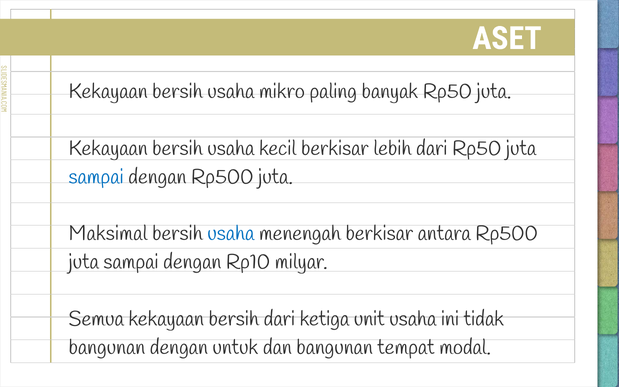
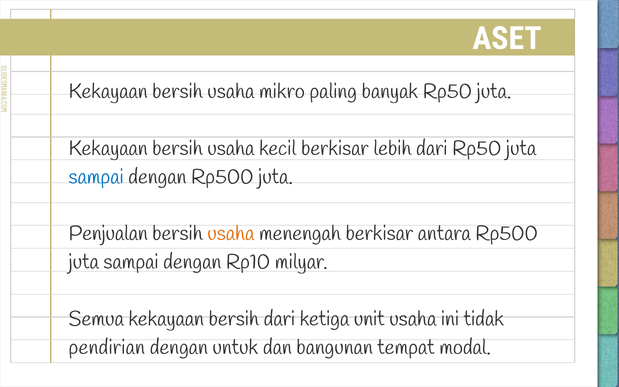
Maksimal: Maksimal -> Penjualan (108, 234)
usaha colour: blue -> orange (231, 234)
bangunan: bangunan -> pendirian (107, 347)
